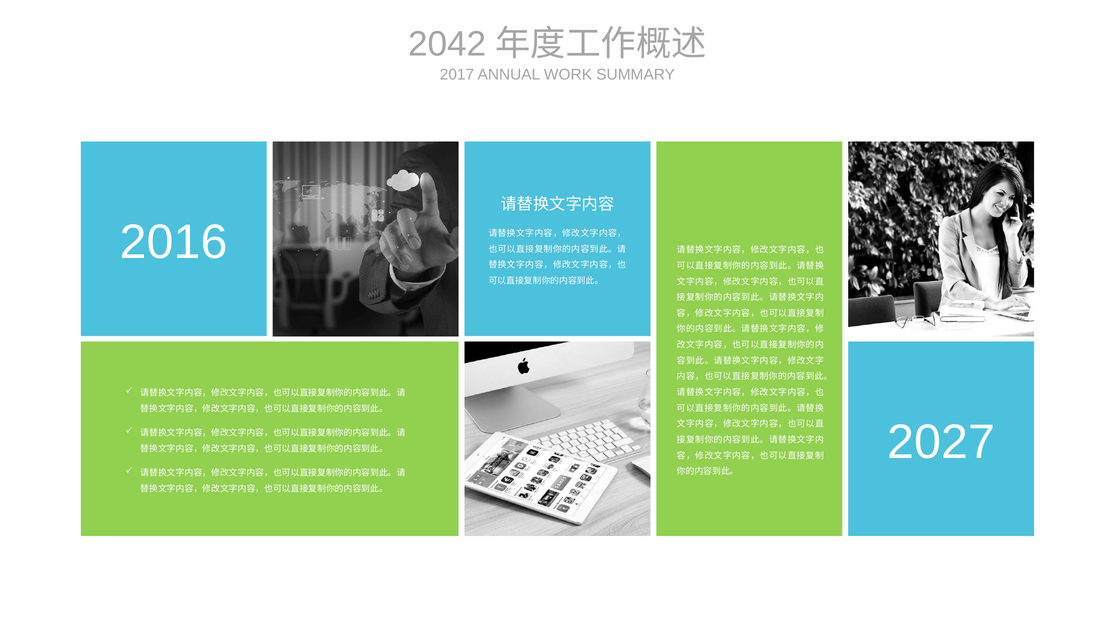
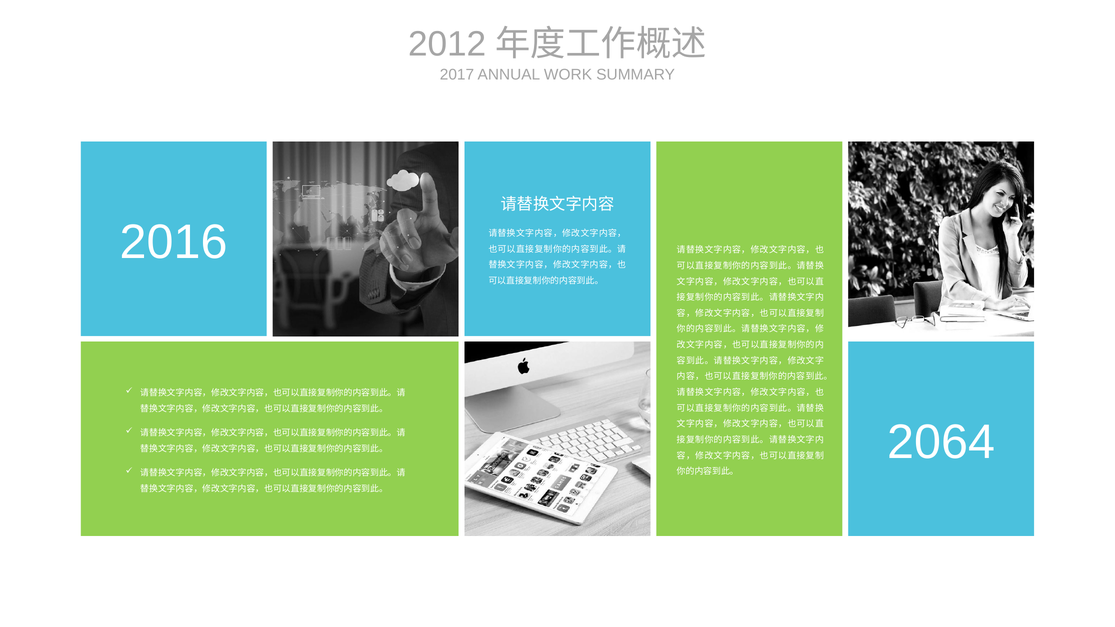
2042: 2042 -> 2012 (447, 44)
2027: 2027 -> 2064 (941, 442)
